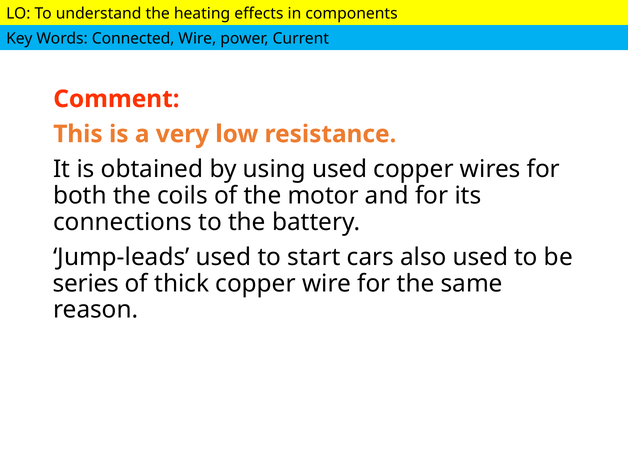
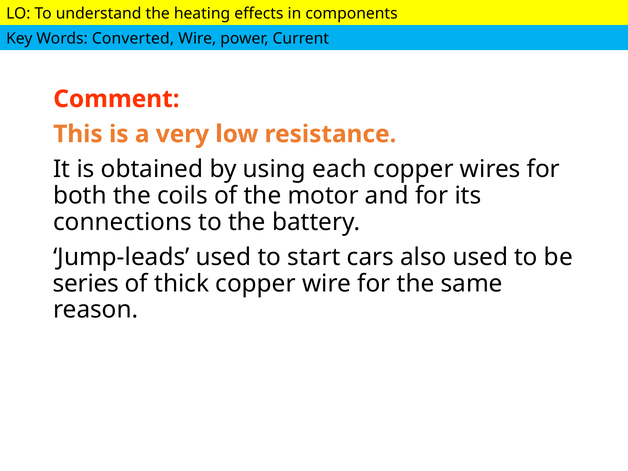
Connected: Connected -> Converted (133, 39)
using used: used -> each (340, 169)
